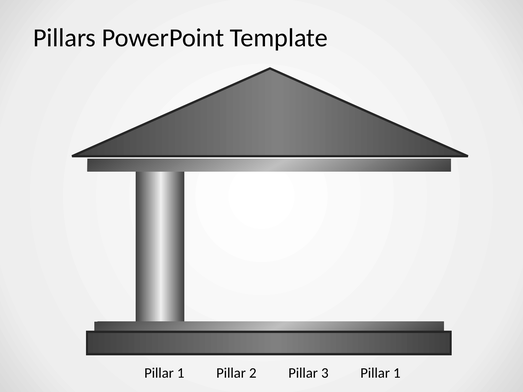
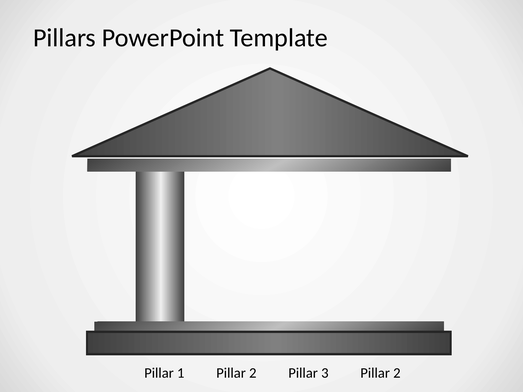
3 Pillar 1: 1 -> 2 (397, 373)
